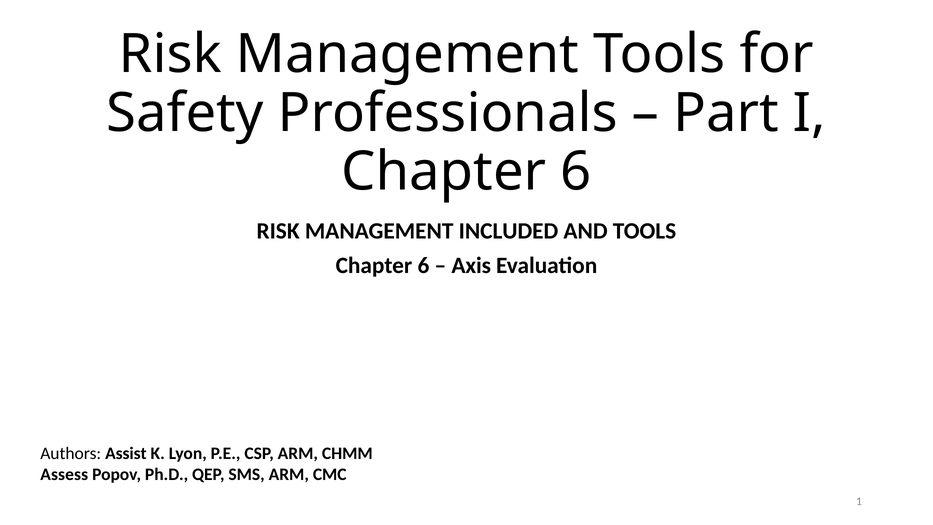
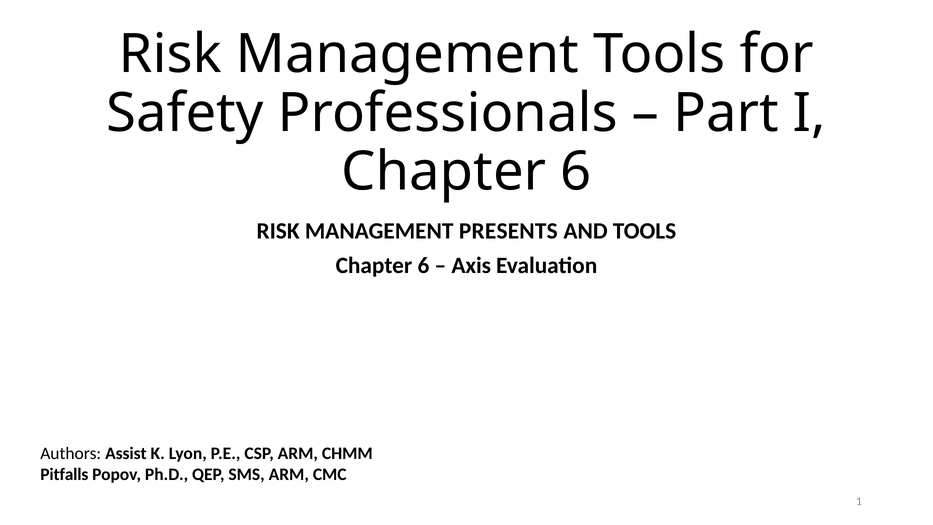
INCLUDED: INCLUDED -> PRESENTS (508, 231)
Assess: Assess -> Pitfalls (64, 474)
